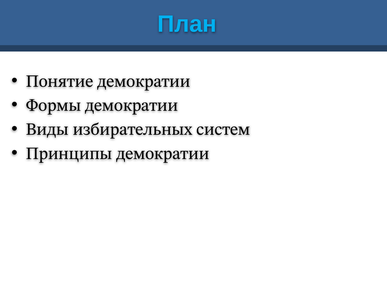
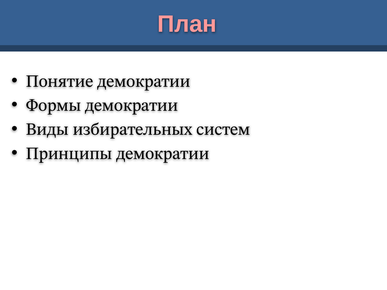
План colour: light blue -> pink (187, 24)
